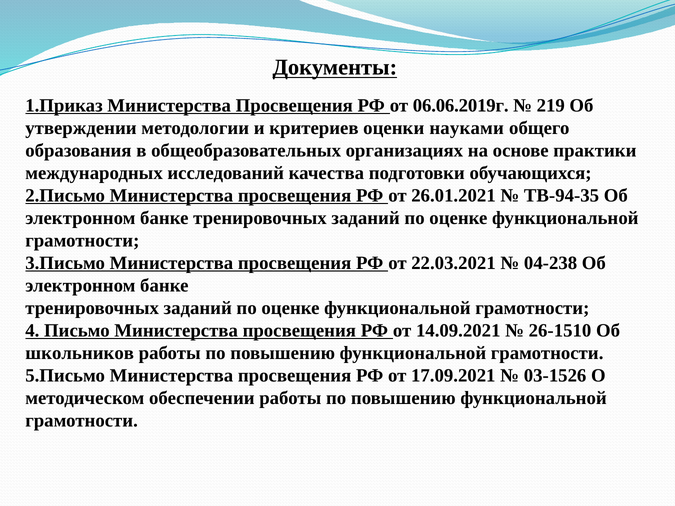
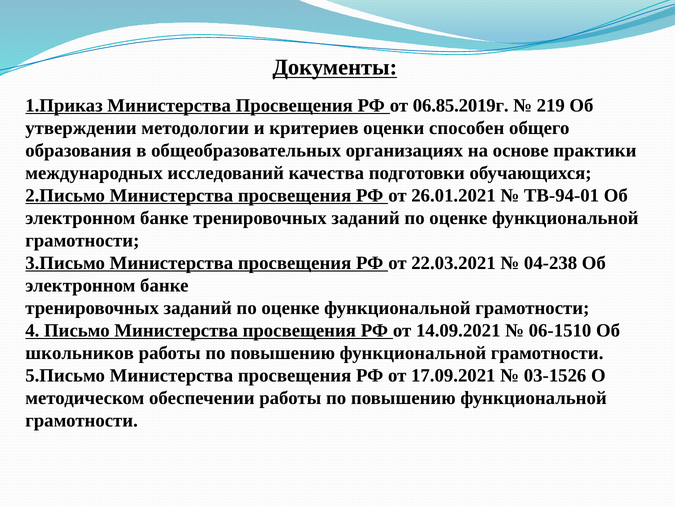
06.06.2019г: 06.06.2019г -> 06.85.2019г (461, 105)
науками: науками -> способен (467, 128)
ТВ-94-35: ТВ-94-35 -> ТВ-94-01 (562, 196)
26-1510: 26-1510 -> 06-1510 (560, 331)
